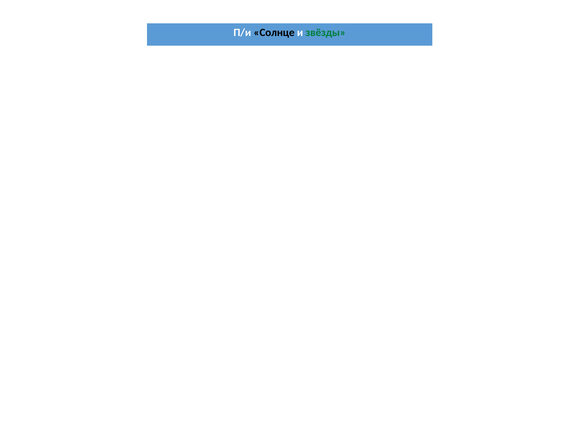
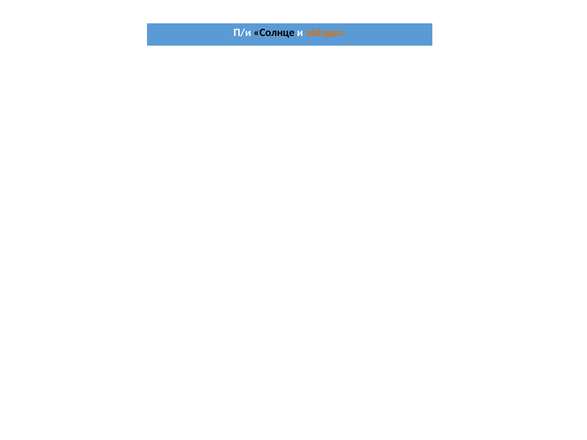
звёзды colour: green -> orange (326, 33)
